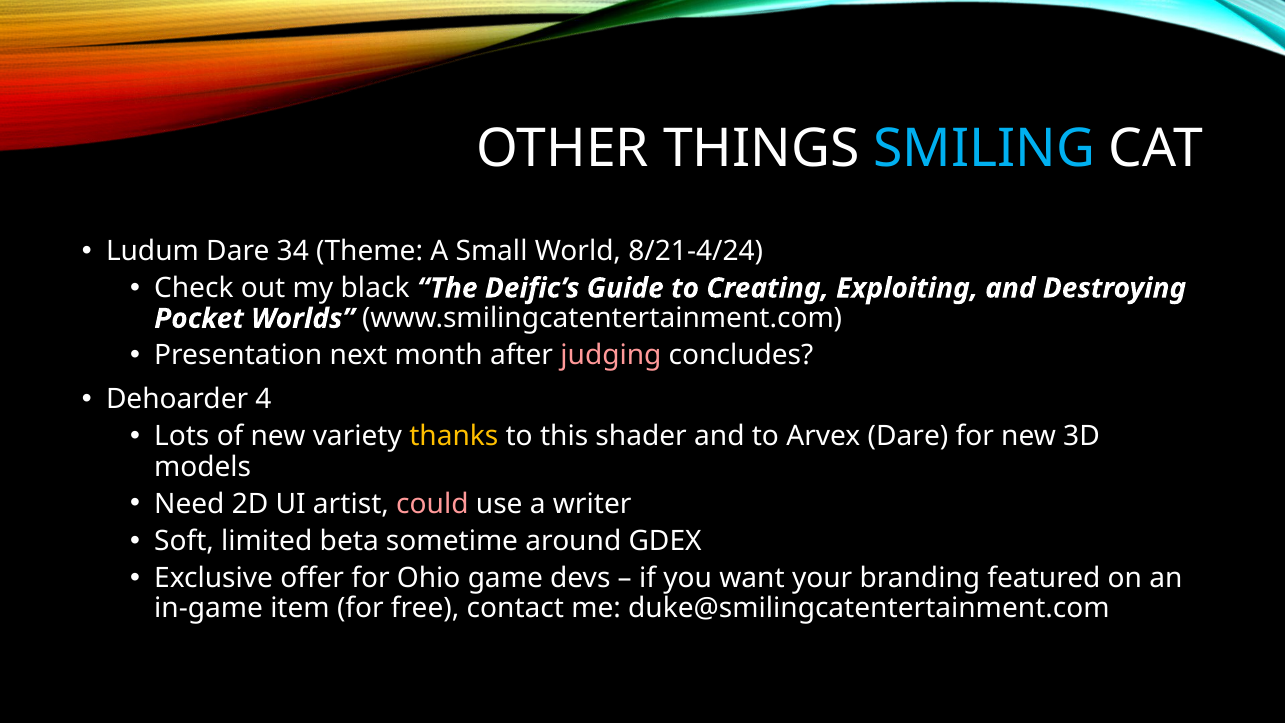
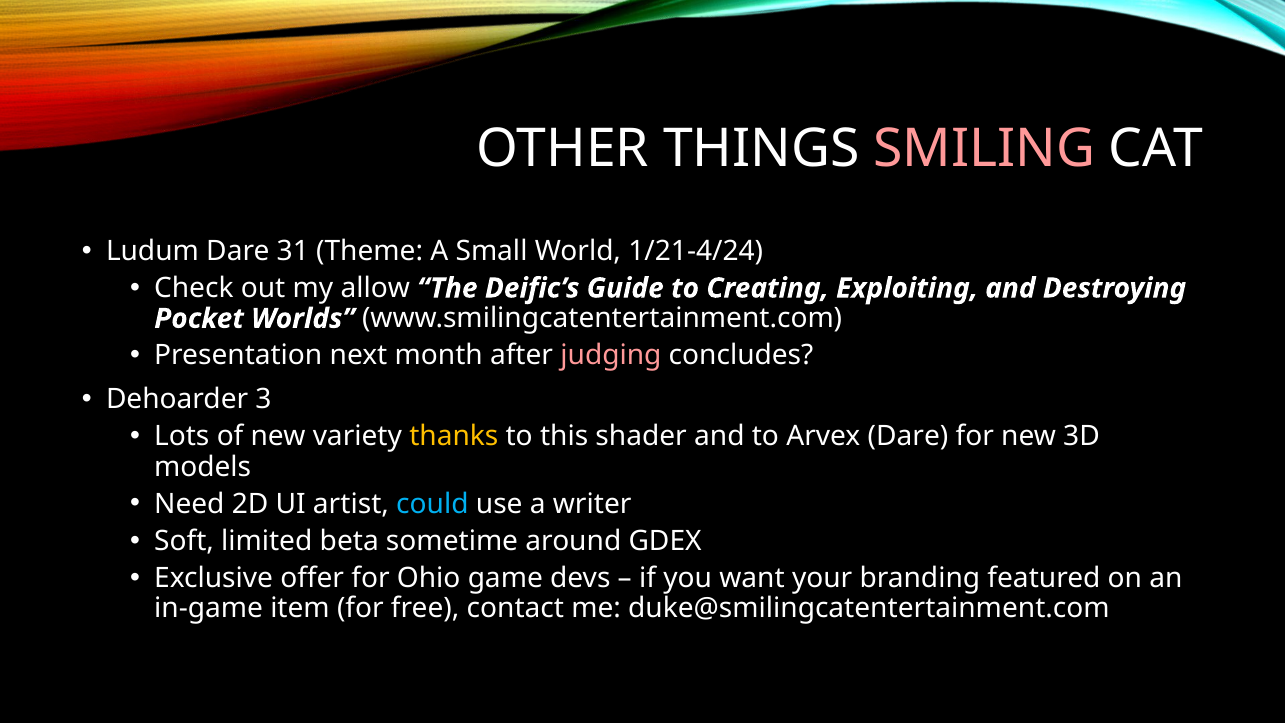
SMILING colour: light blue -> pink (984, 148)
34: 34 -> 31 (293, 251)
8/21-4/24: 8/21-4/24 -> 1/21-4/24 (696, 251)
black: black -> allow (375, 288)
4: 4 -> 3 (263, 399)
could colour: pink -> light blue (432, 504)
